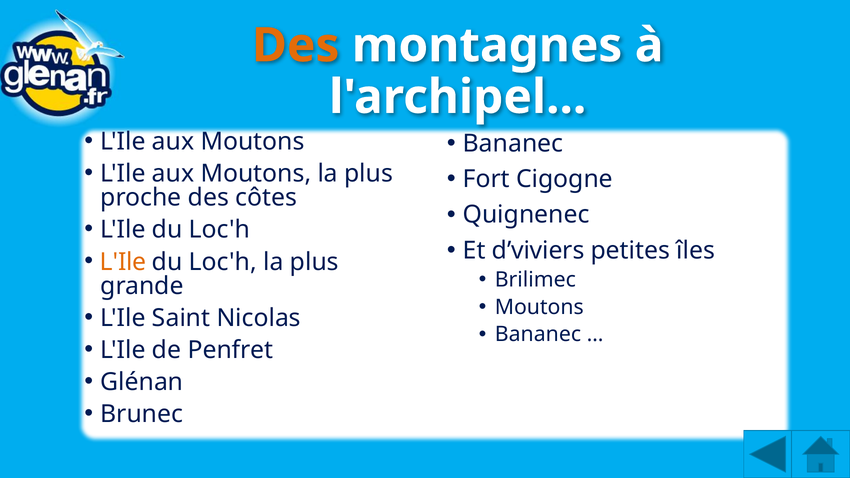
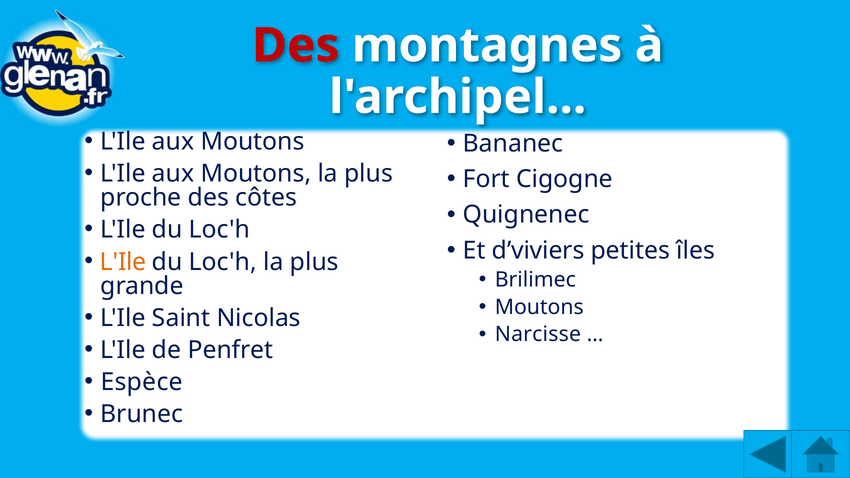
Des colour: orange -> red (296, 46)
Bananec: Bananec -> Narcisse (538, 334)
Glénan: Glénan -> Espèce (142, 382)
